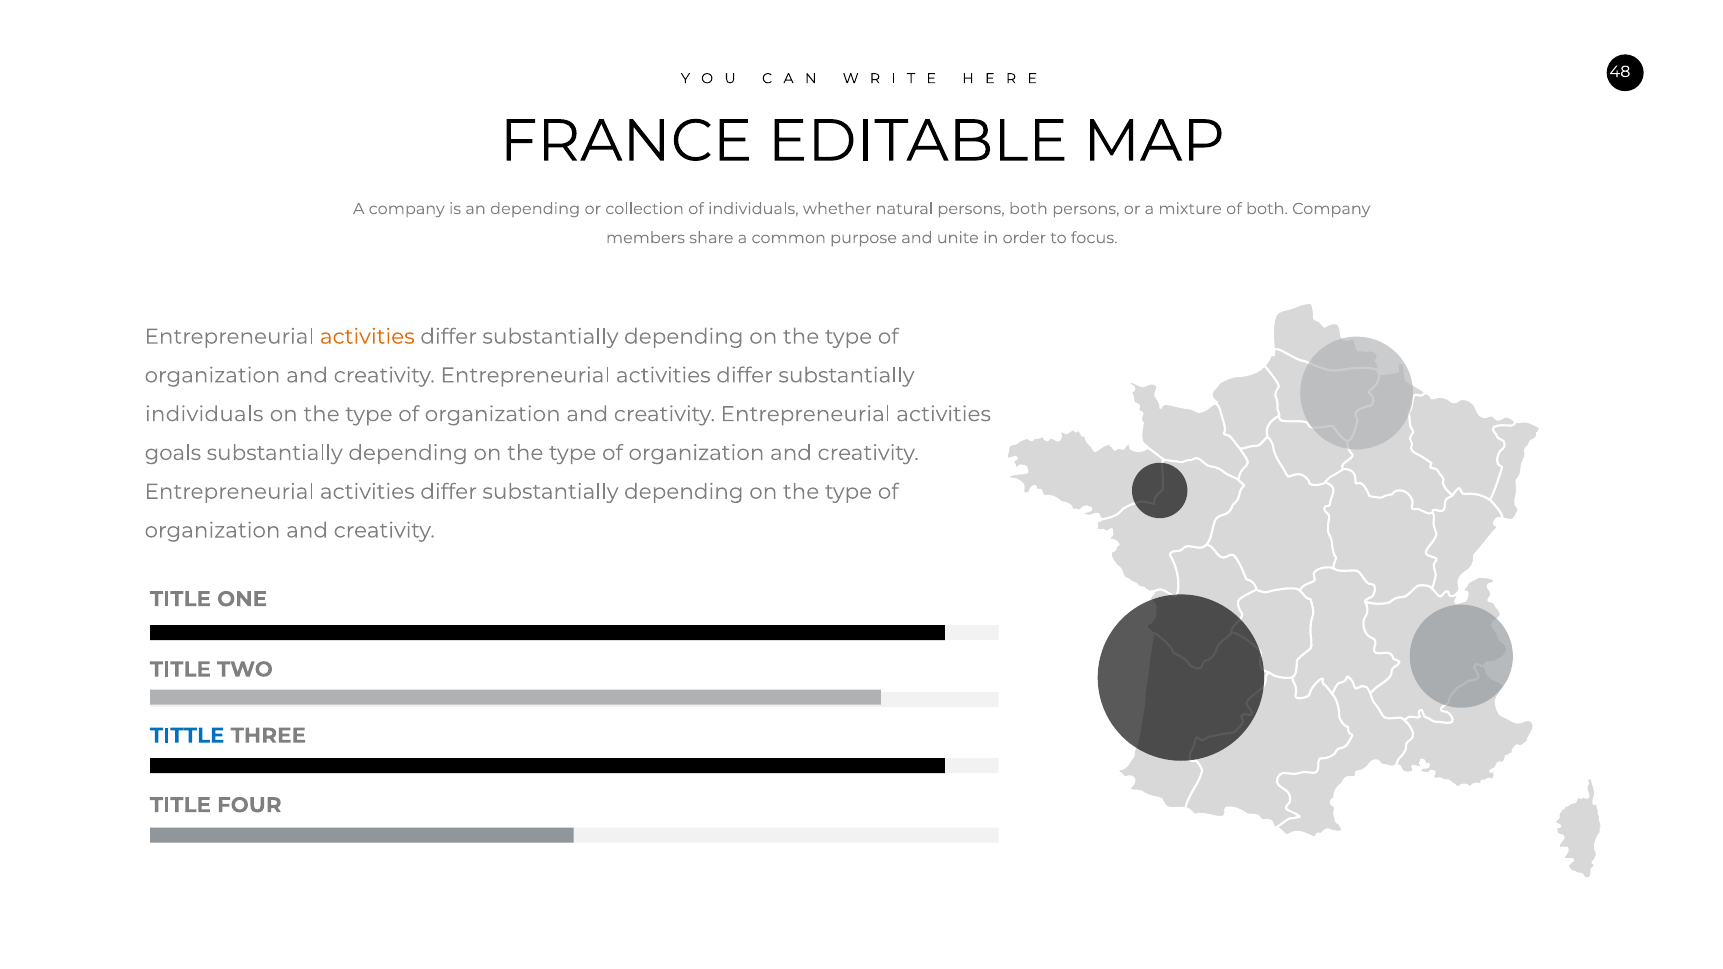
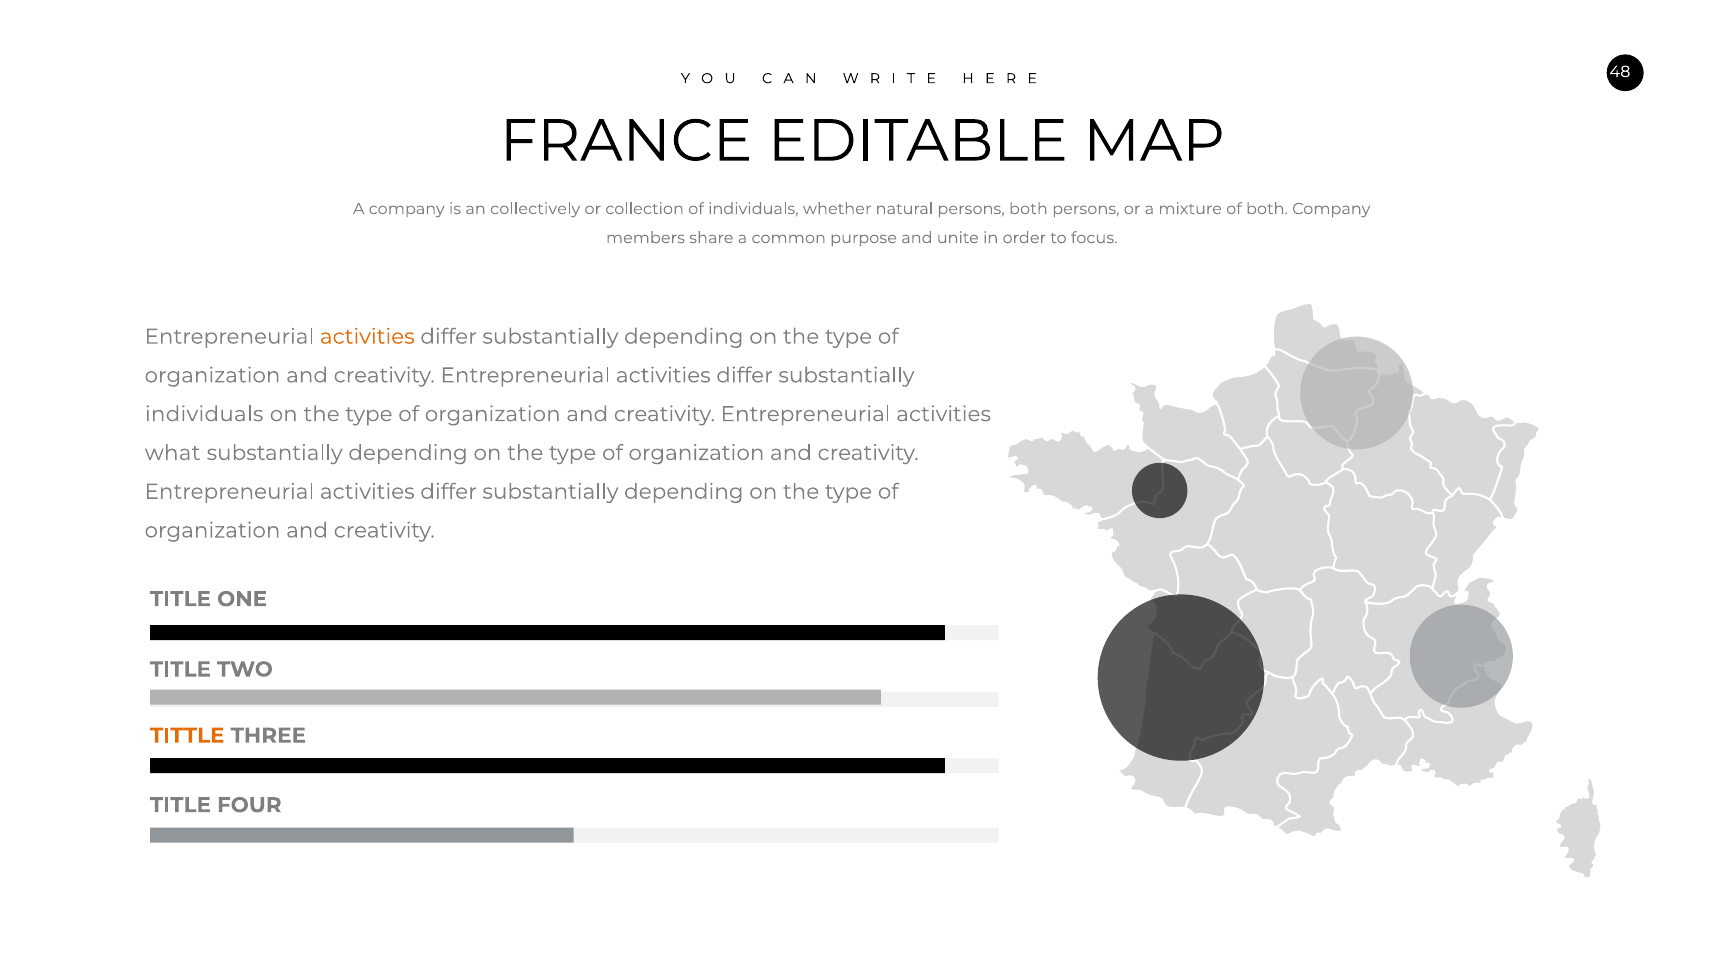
an depending: depending -> collectively (535, 209)
goals: goals -> what (173, 453)
TITTLE colour: blue -> orange (187, 736)
